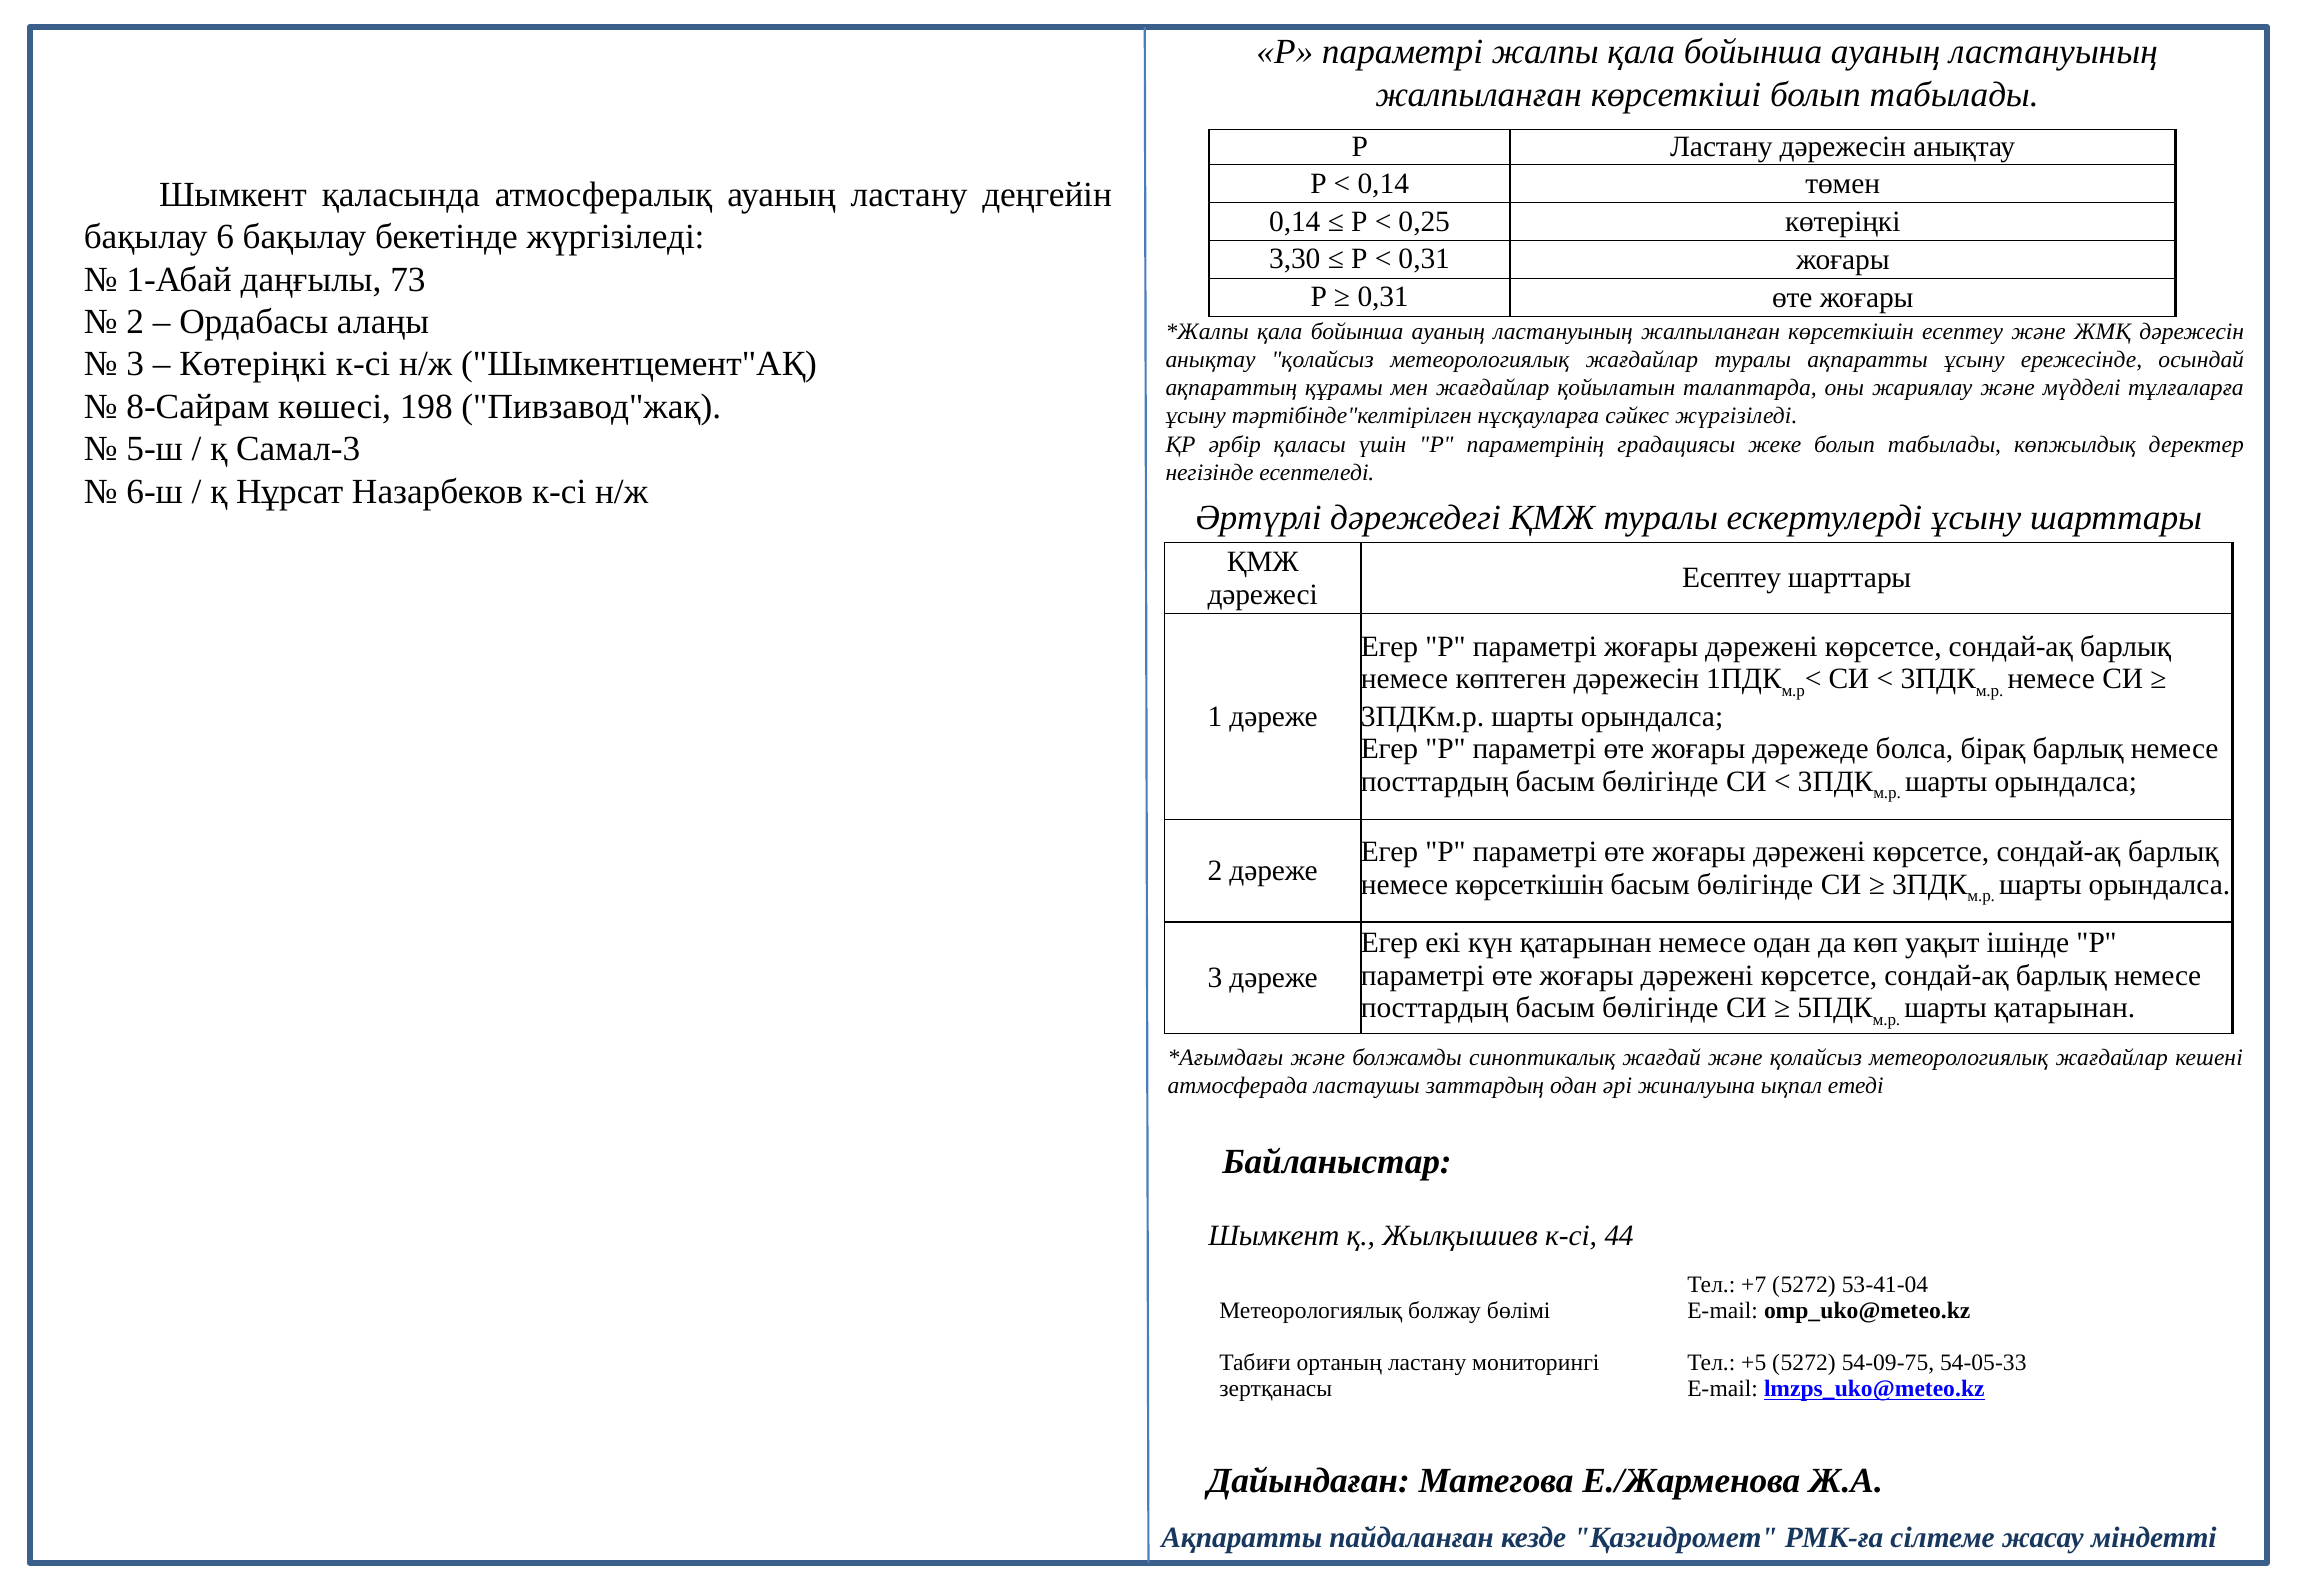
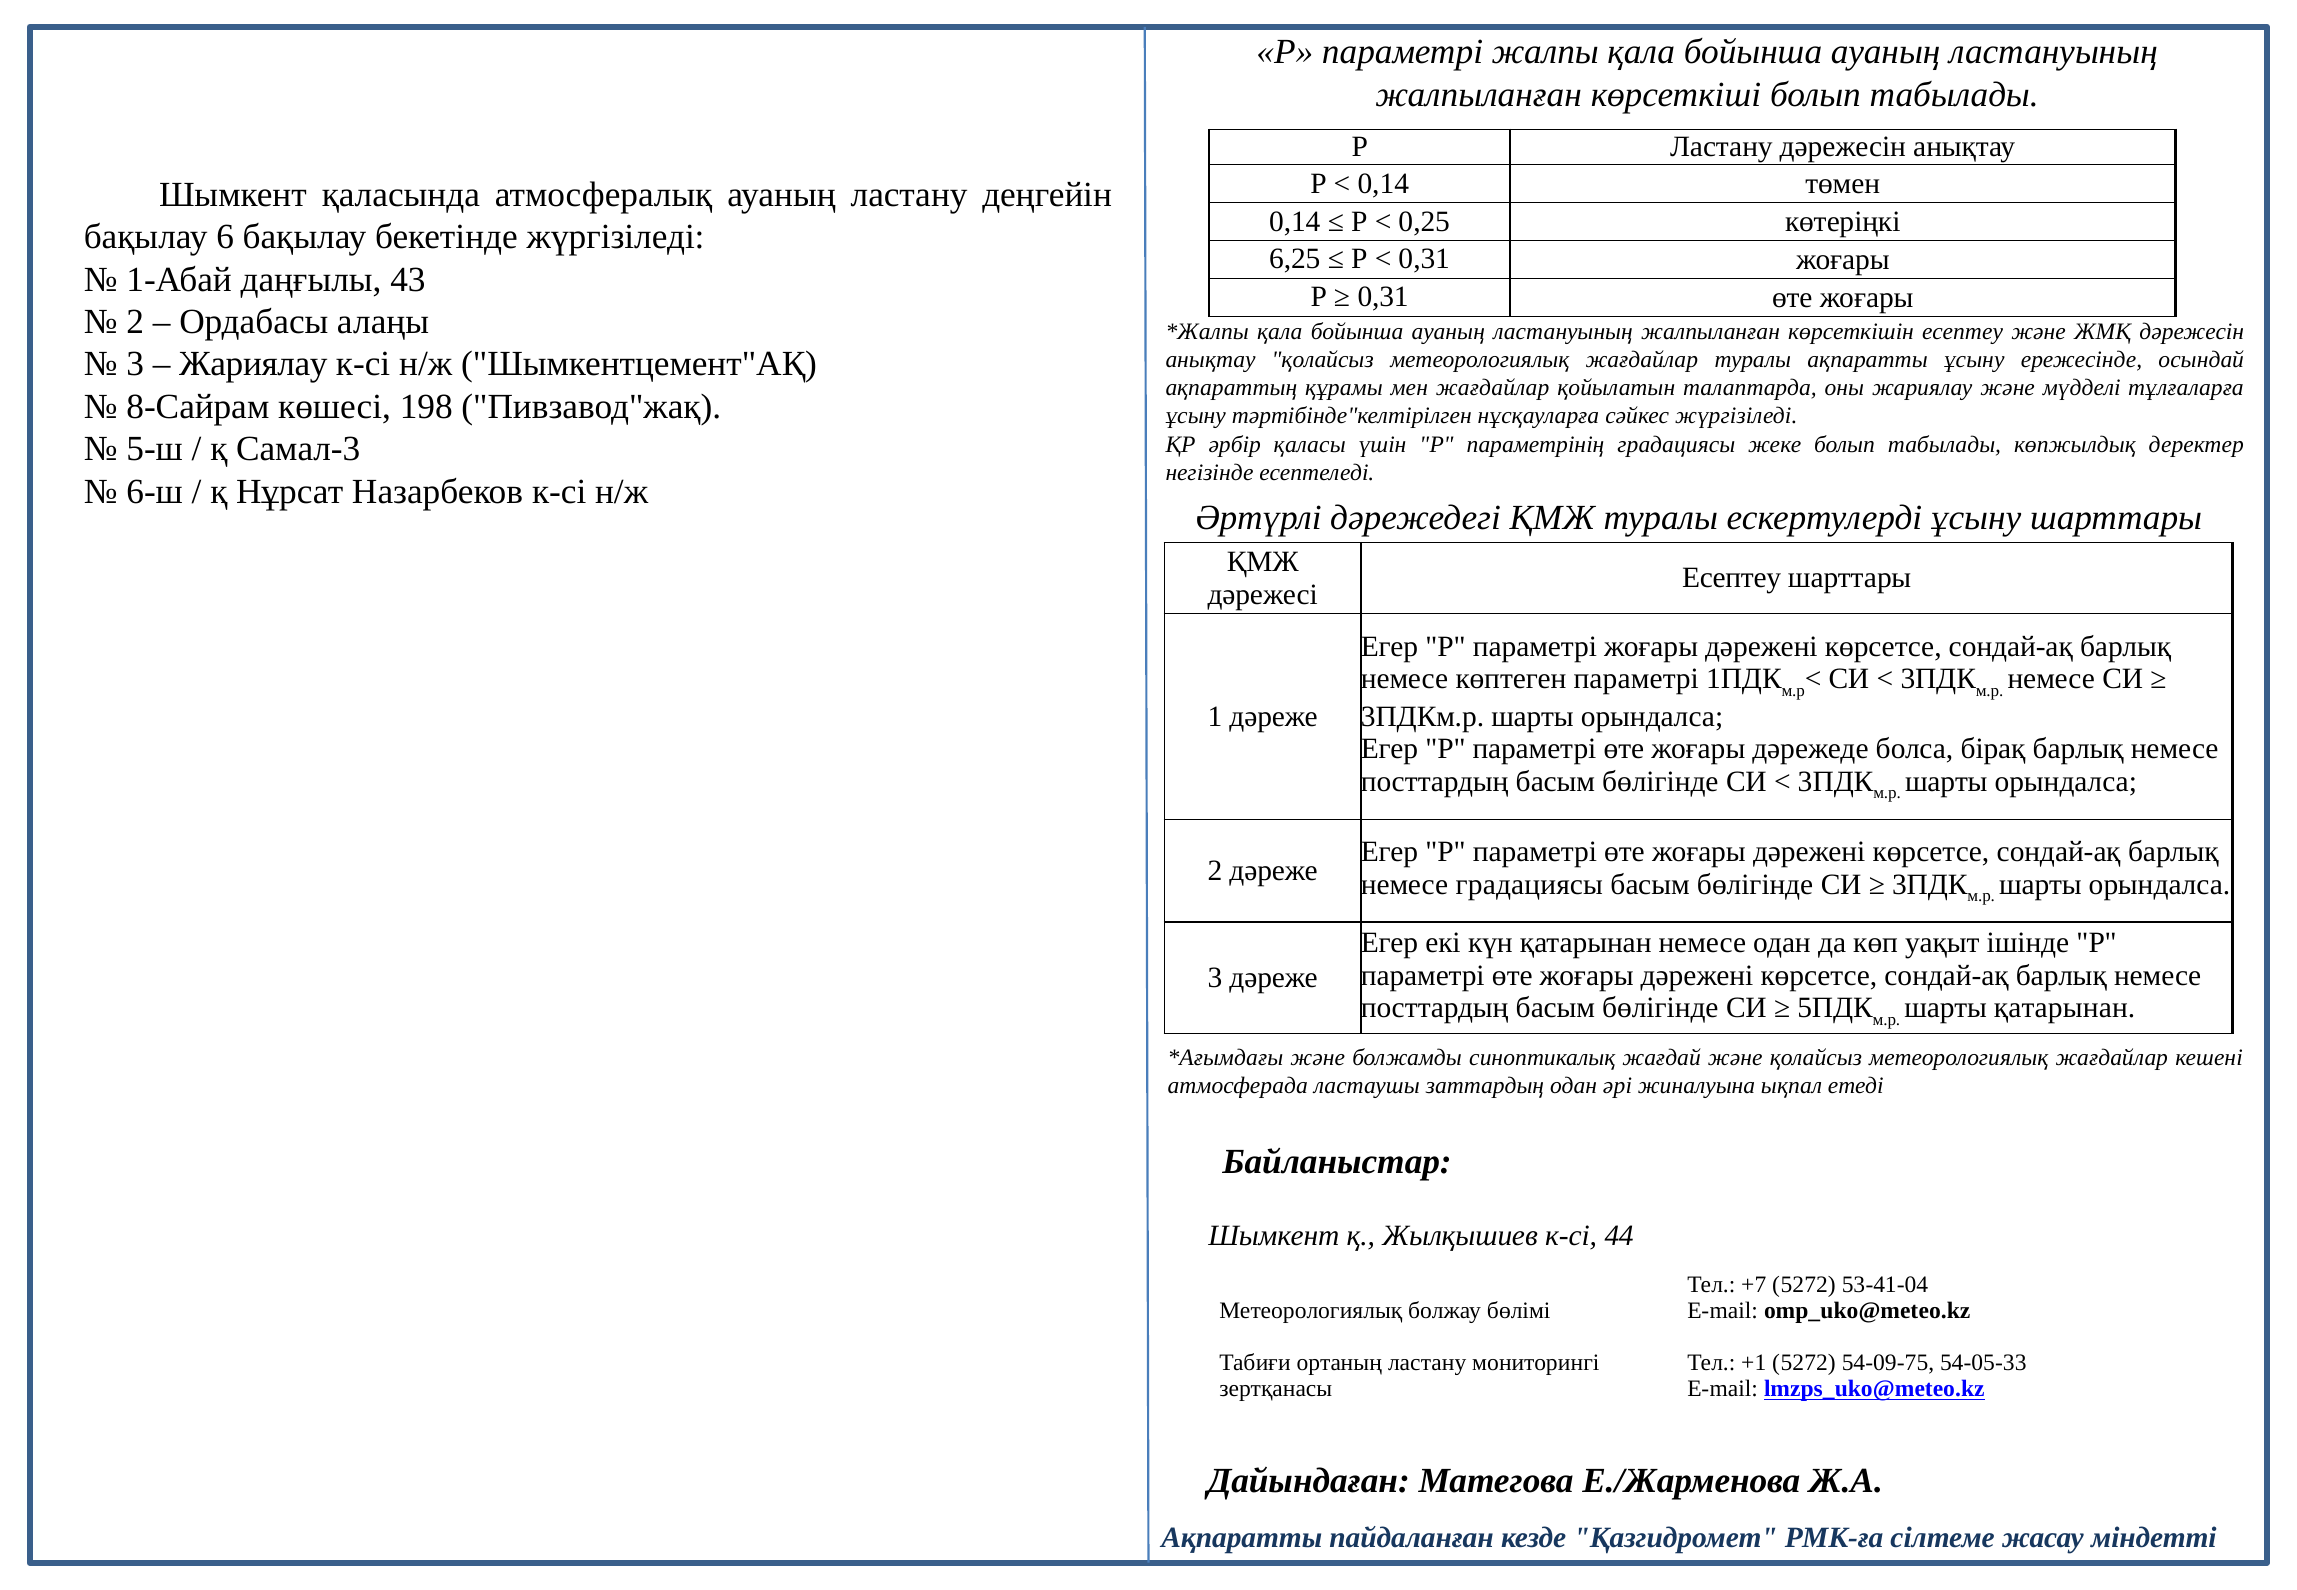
3,30: 3,30 -> 6,25 (1295, 259)
73: 73 -> 43 (408, 279)
Көтеріңкі: Көтеріңкі -> Жариялау (253, 364)
көптеген дәрежесін: дәрежесін -> параметрі (1636, 679)
немесе көрсеткішін: көрсеткішін -> градациясы (1529, 885)
+5: +5 -> +1 (1754, 1363)
